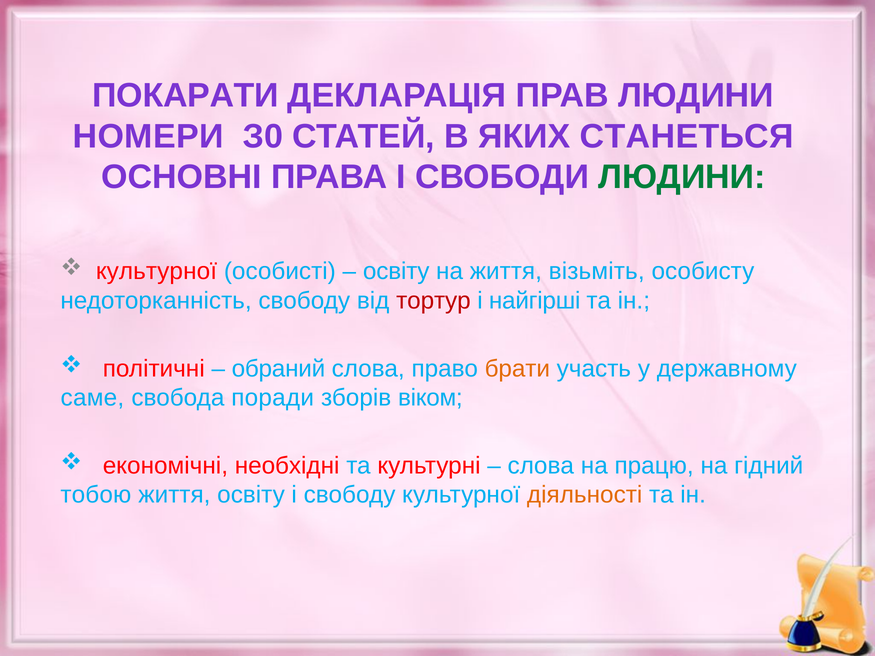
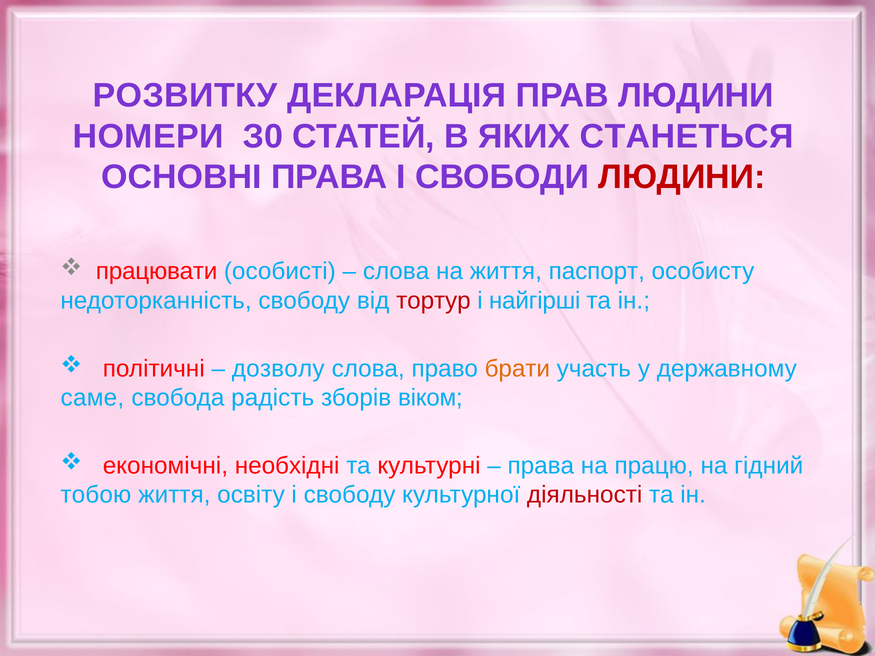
ПОКАРАТИ: ПОКАРАТИ -> РОЗВИТКУ (185, 96)
ЛЮДИНИ colour: green -> red (682, 177)
культурної: культурної -> працювати (157, 271)
освіту: освіту -> слова (396, 271)
візьміть: візьміть -> паспорт (597, 271)
обраний: обраний -> дозволу (278, 369)
поради: поради -> радість (273, 398)
слова: слова -> права (541, 466)
діяльності colour: orange -> red (585, 495)
